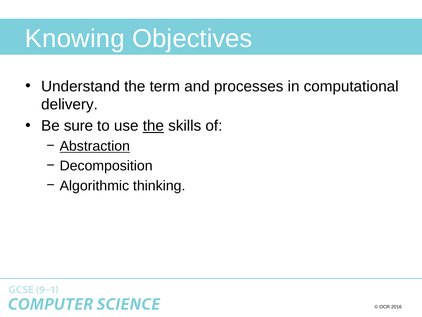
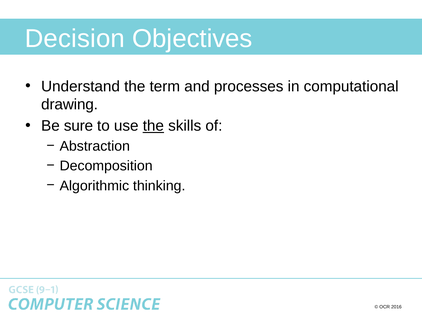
Knowing: Knowing -> Decision (75, 38)
delivery: delivery -> drawing (70, 104)
Abstraction underline: present -> none (95, 146)
